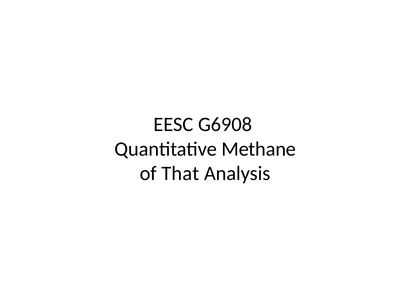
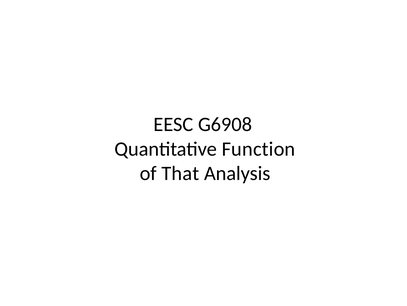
Methane: Methane -> Function (259, 149)
